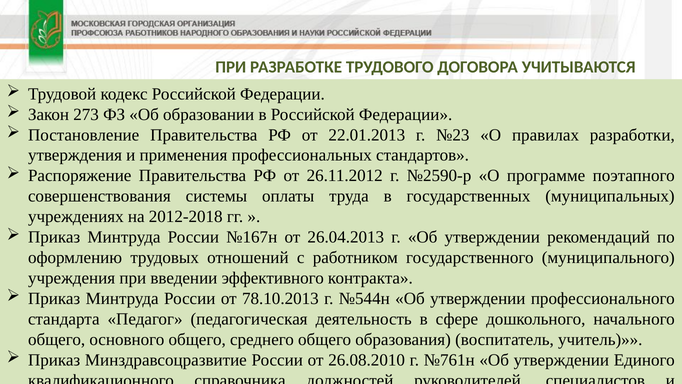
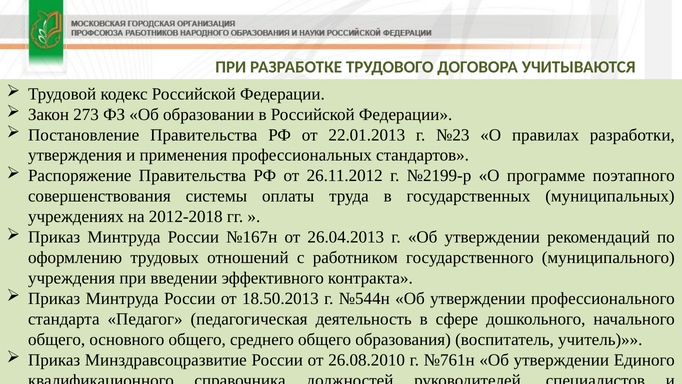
№2590-р: №2590-р -> №2199-р (439, 176)
78.10.2013: 78.10.2013 -> 18.50.2013 (280, 299)
